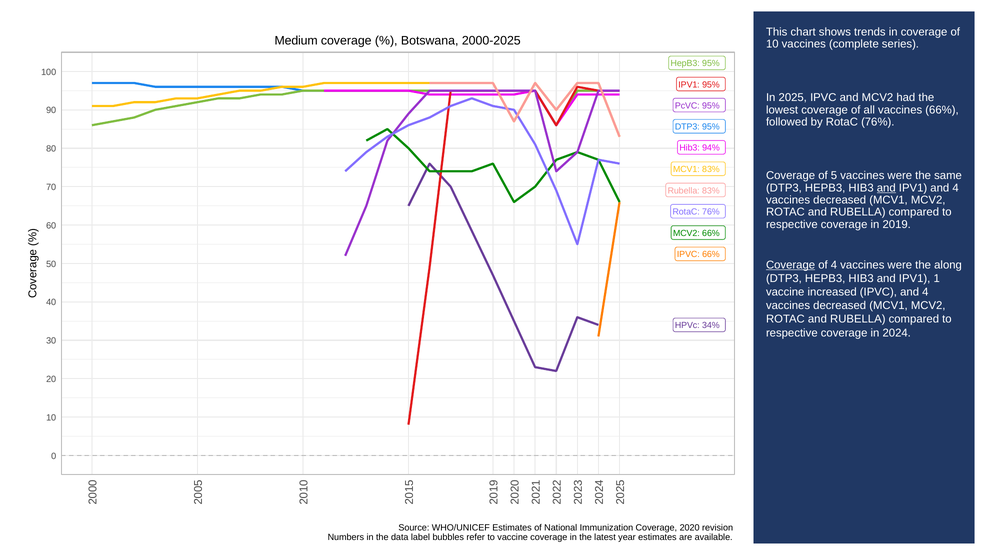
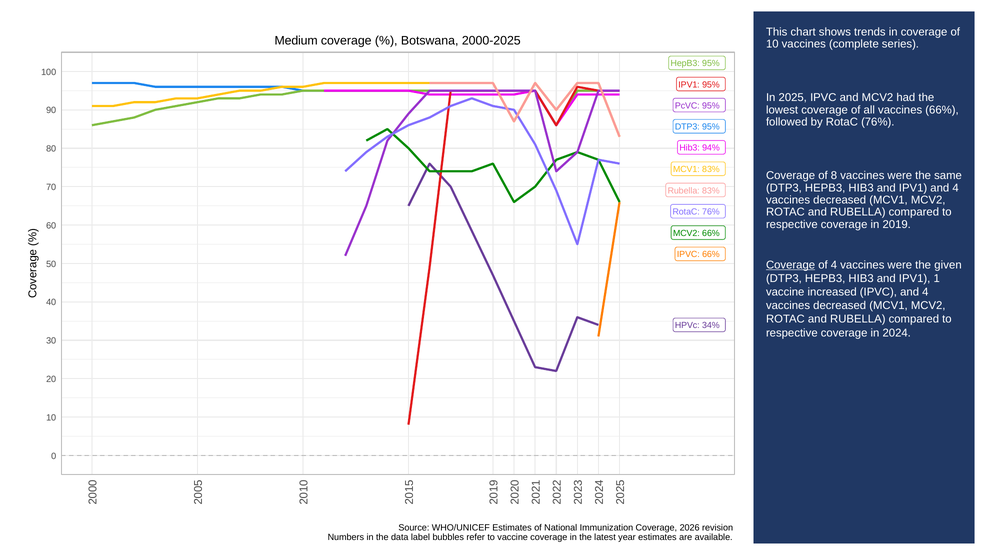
of 5: 5 -> 8 (834, 176)
and underline: present -> none (886, 188)
along: along -> given (948, 265)
2020: 2020 -> 2026 (690, 528)
